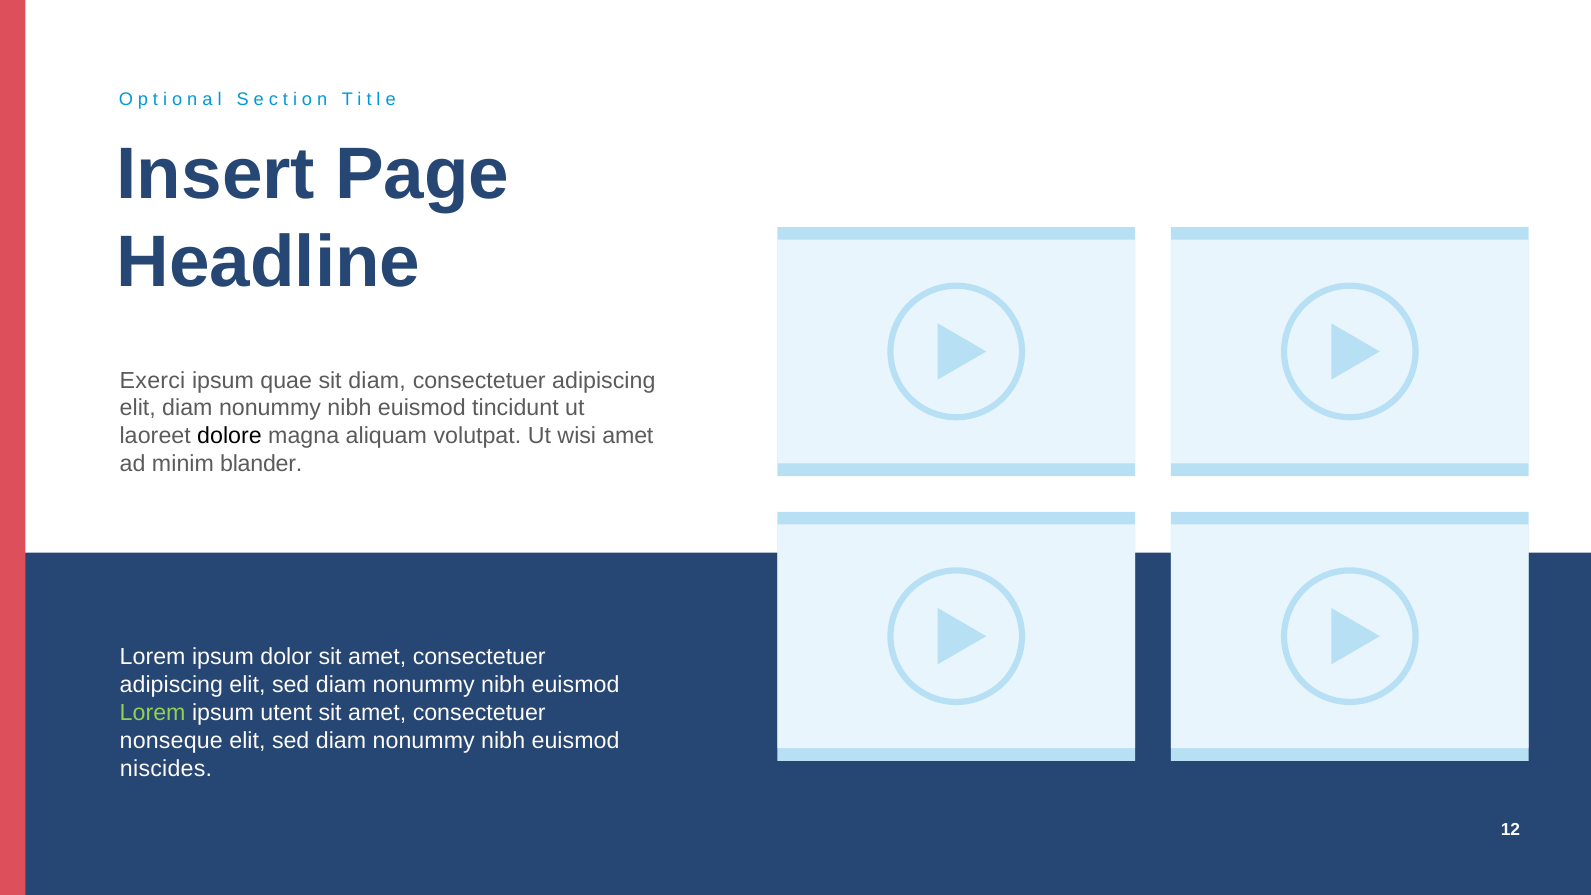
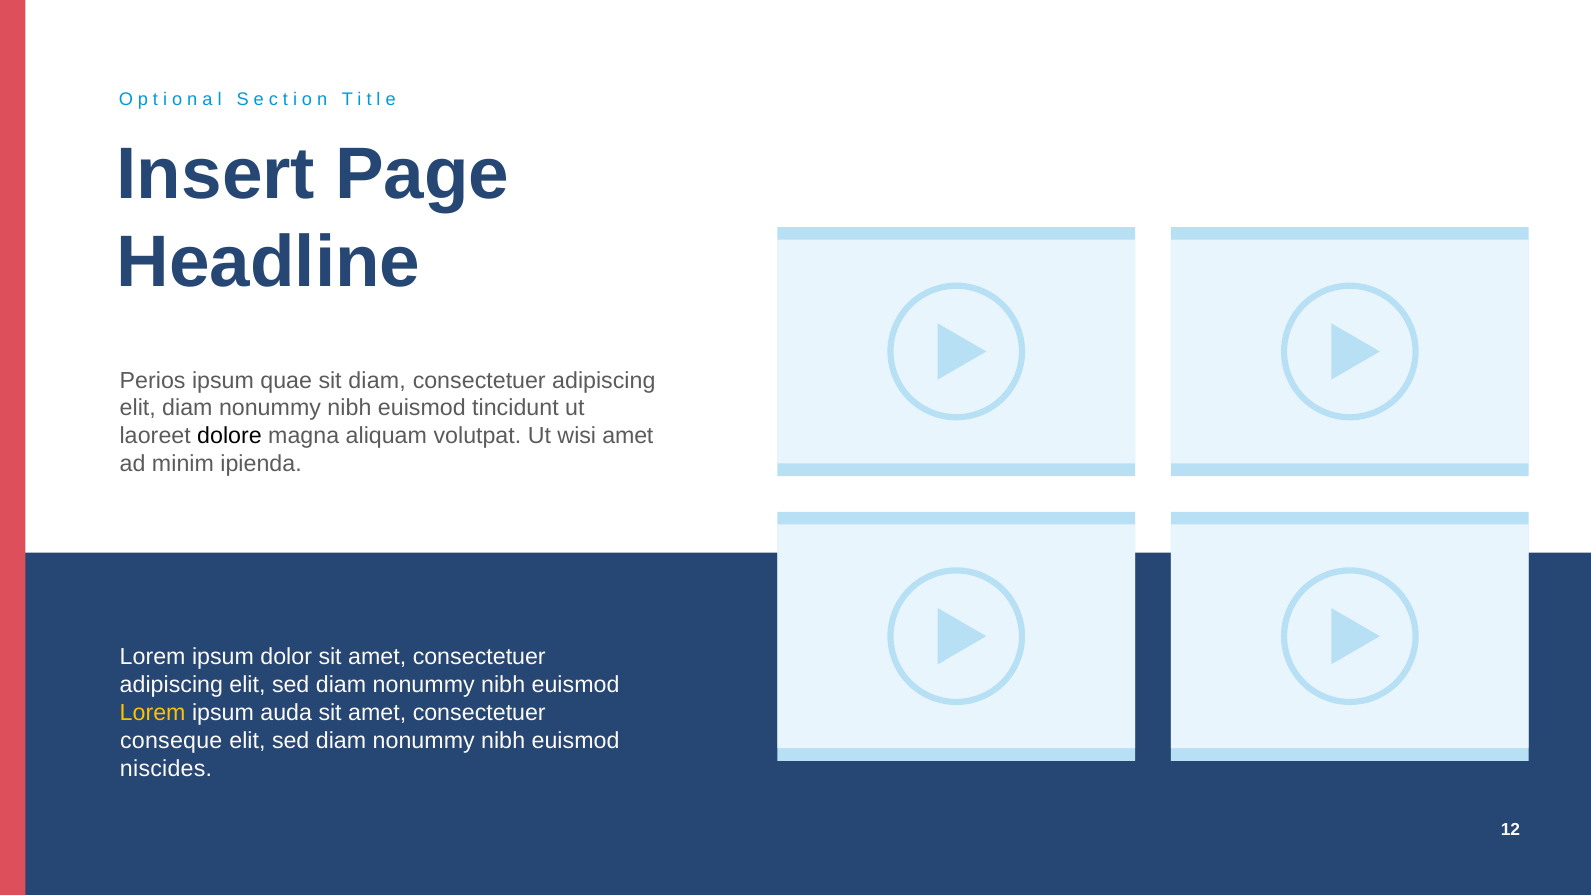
Exerci: Exerci -> Perios (153, 380)
blander: blander -> ipienda (261, 464)
Lorem colour: light green -> yellow (153, 713)
utent: utent -> auda (286, 713)
nonseque: nonseque -> conseque (171, 741)
